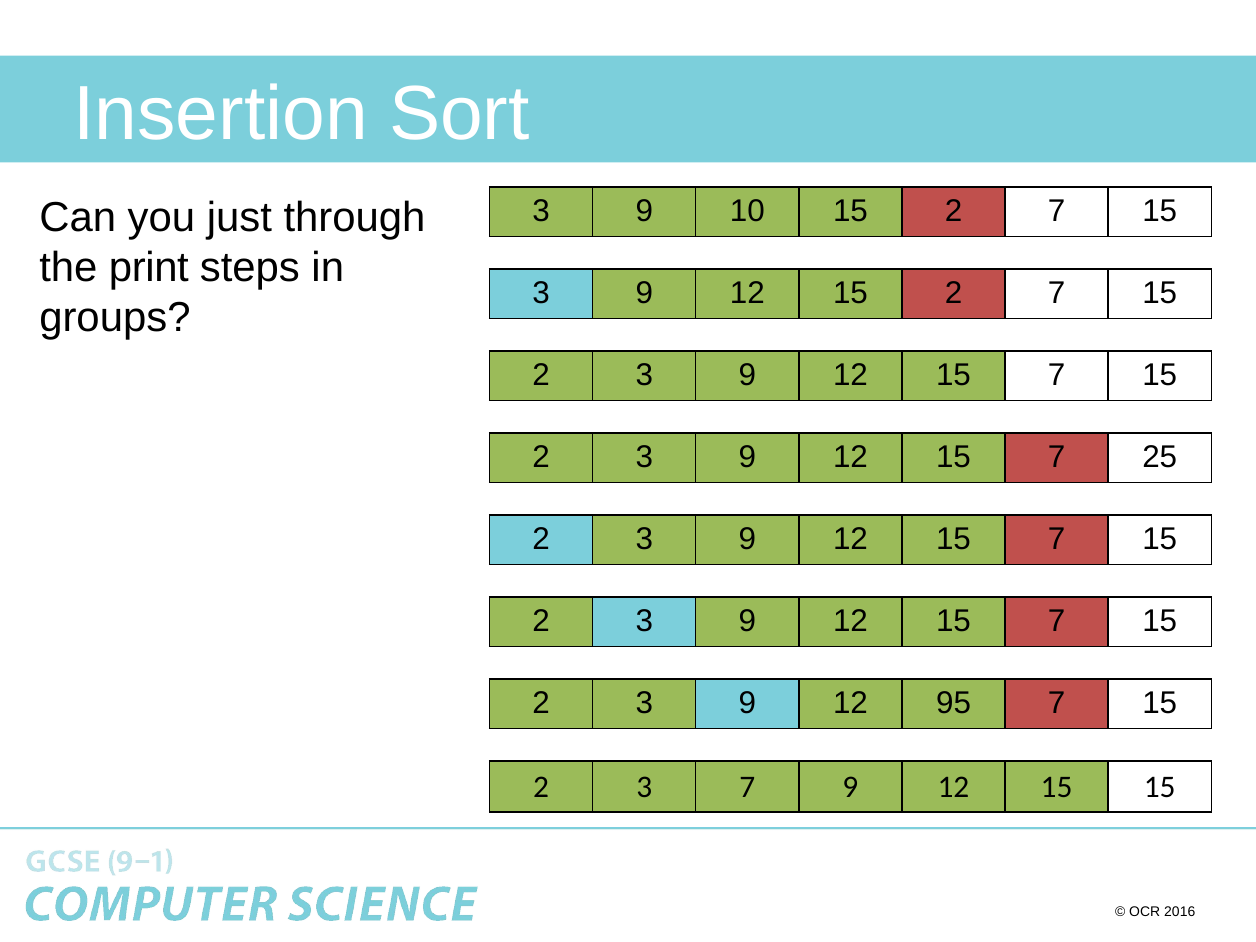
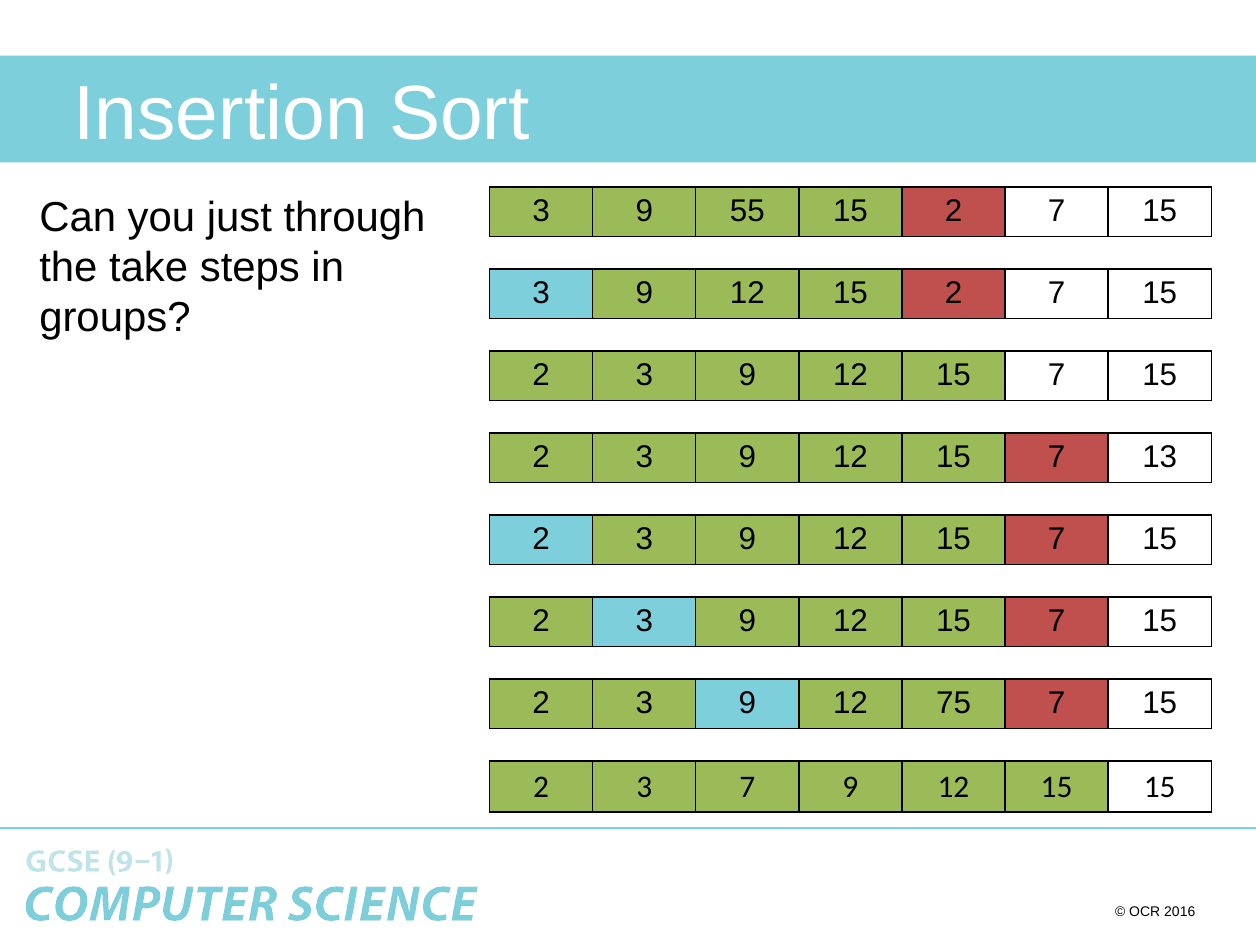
10: 10 -> 55 (747, 211)
print: print -> take (149, 268)
25: 25 -> 13 (1160, 457)
95: 95 -> 75 (954, 703)
